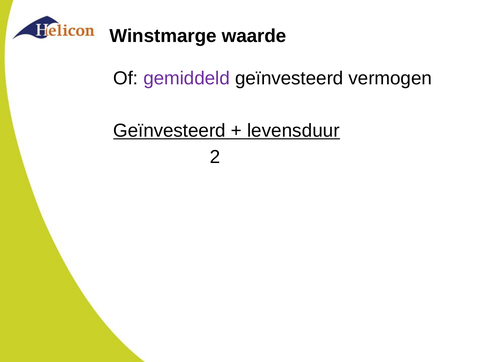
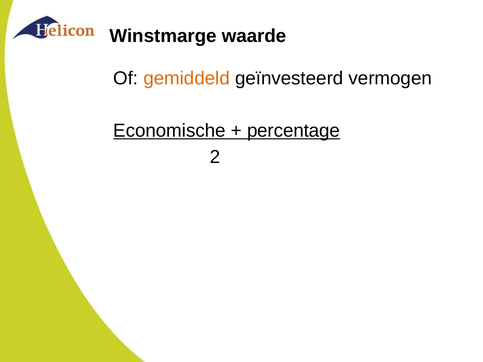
gemiddeld colour: purple -> orange (187, 78)
Geïnvesteerd: Geïnvesteerd -> Economische (169, 131)
levensduur: levensduur -> percentage (293, 131)
